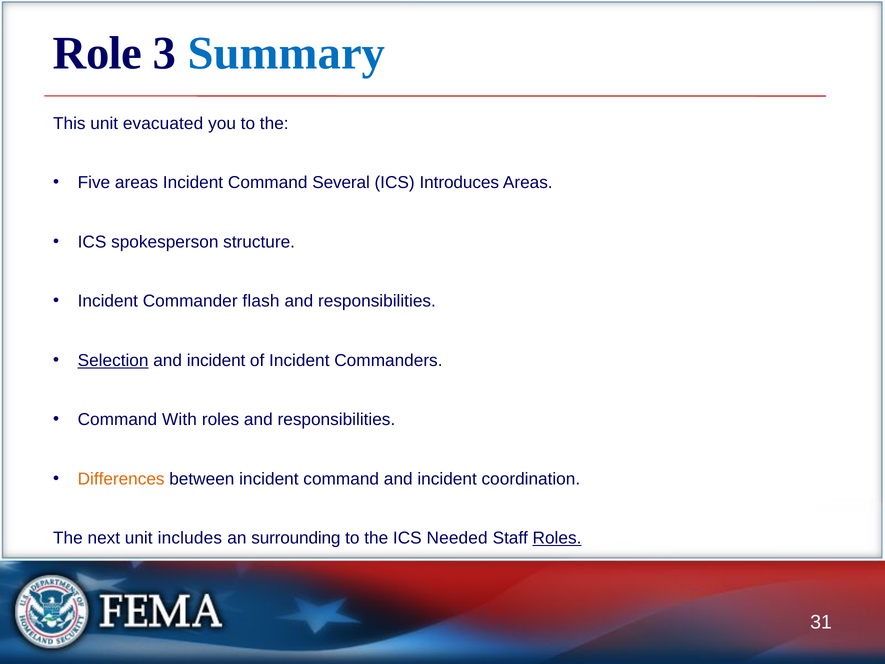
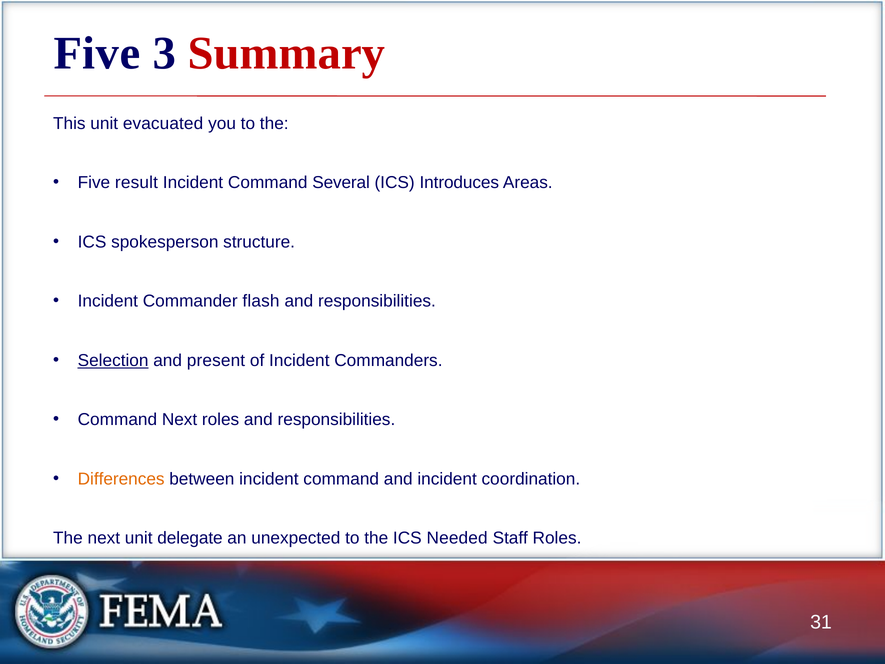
Role: Role -> Five (97, 53)
Summary colour: blue -> red (287, 53)
Five areas: areas -> result (136, 183)
incident: incident -> present (216, 360)
Command With: With -> Next (180, 419)
includes: includes -> delegate (190, 538)
surrounding: surrounding -> unexpected (296, 538)
Roles underline: present -> none (557, 538)
